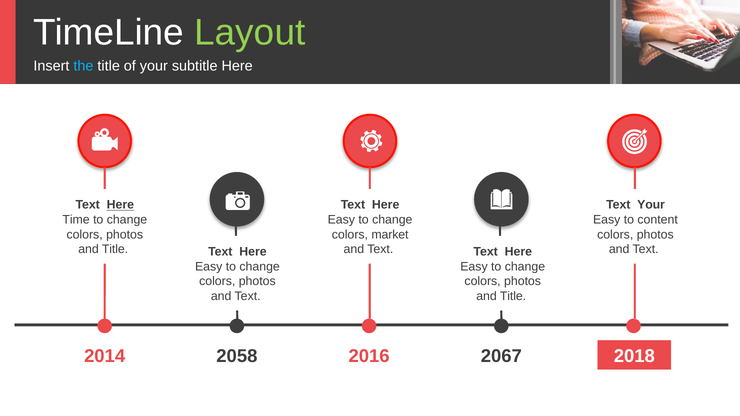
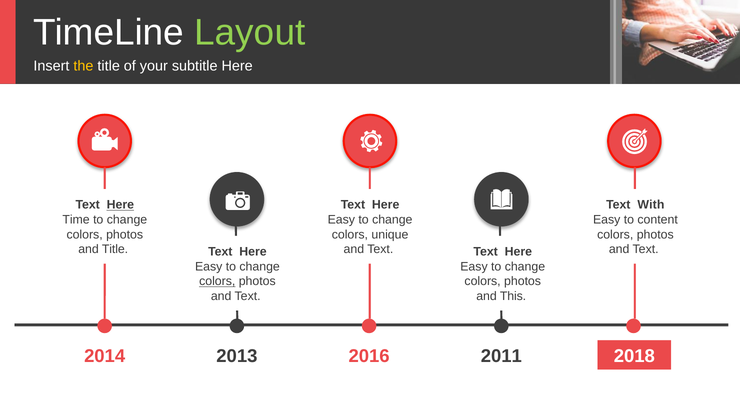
the colour: light blue -> yellow (83, 66)
Text Your: Your -> With (651, 205)
market: market -> unique (390, 235)
colors underline: none -> present (217, 282)
Title: Title -> This (513, 296)
2058: 2058 -> 2013 (237, 356)
2067: 2067 -> 2011 (501, 356)
